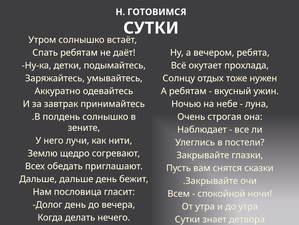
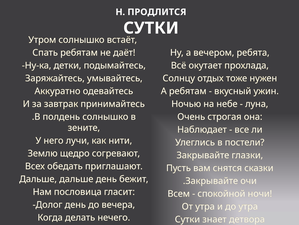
ГОТОВИМСЯ: ГОТОВИМСЯ -> ПРОДЛИТСЯ (157, 12)
